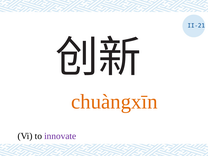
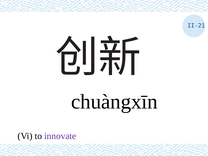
chuàngxīn colour: orange -> black (114, 102)
